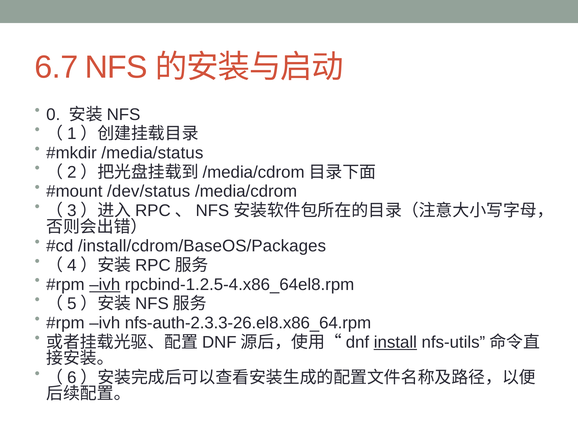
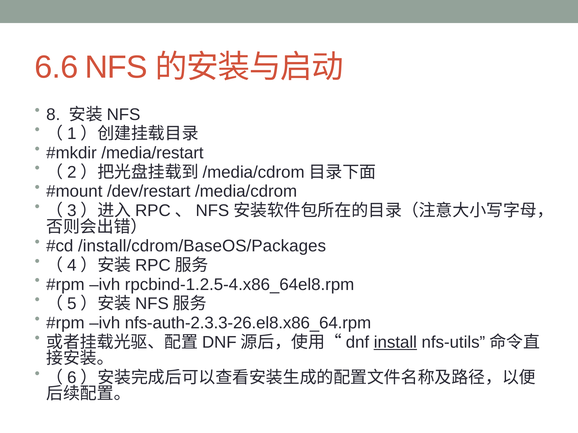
6.7: 6.7 -> 6.6 (56, 67)
0: 0 -> 8 (53, 115)
/media/status: /media/status -> /media/restart (152, 153)
/dev/status: /dev/status -> /dev/restart (149, 192)
ivh underline: present -> none (105, 285)
